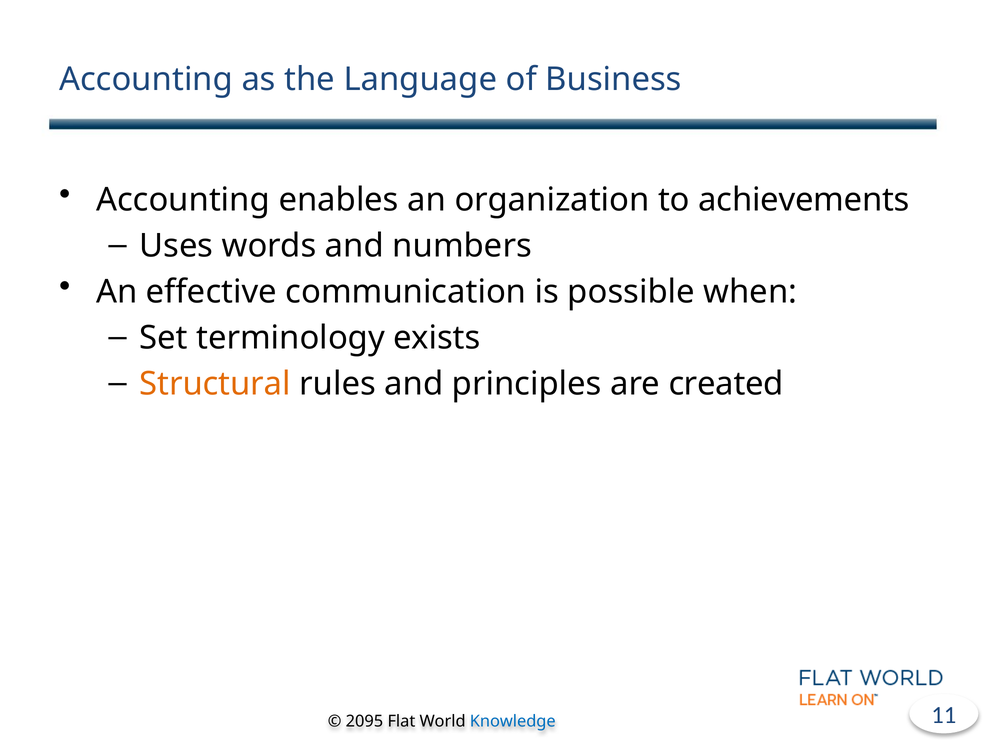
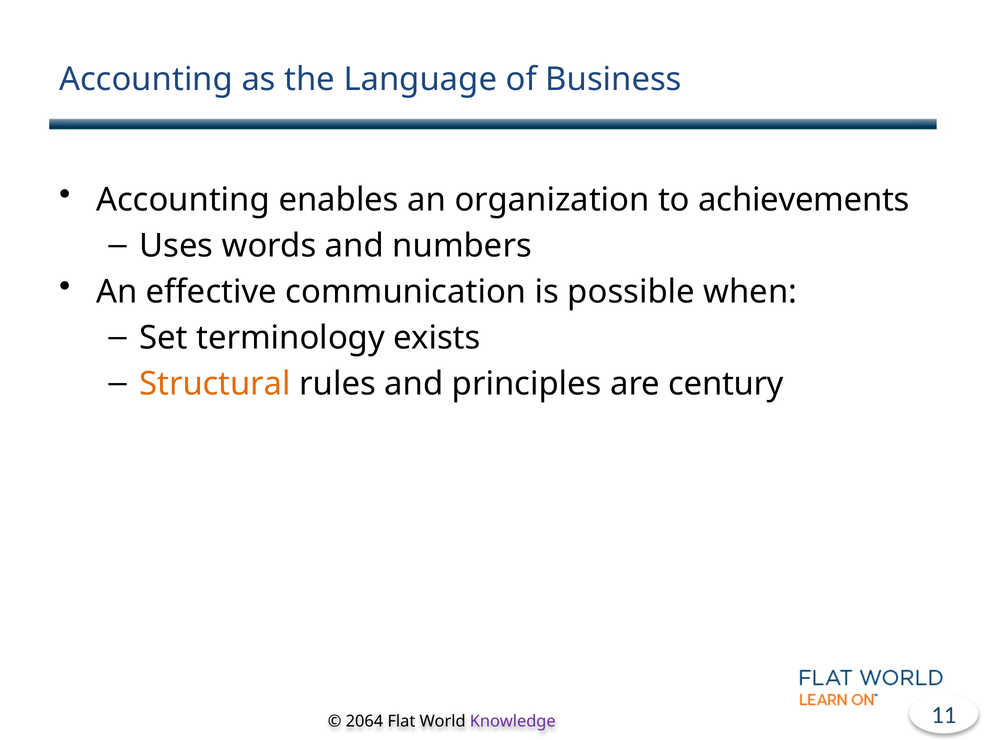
created: created -> century (726, 384)
2095: 2095 -> 2064 (364, 721)
Knowledge colour: blue -> purple (513, 721)
